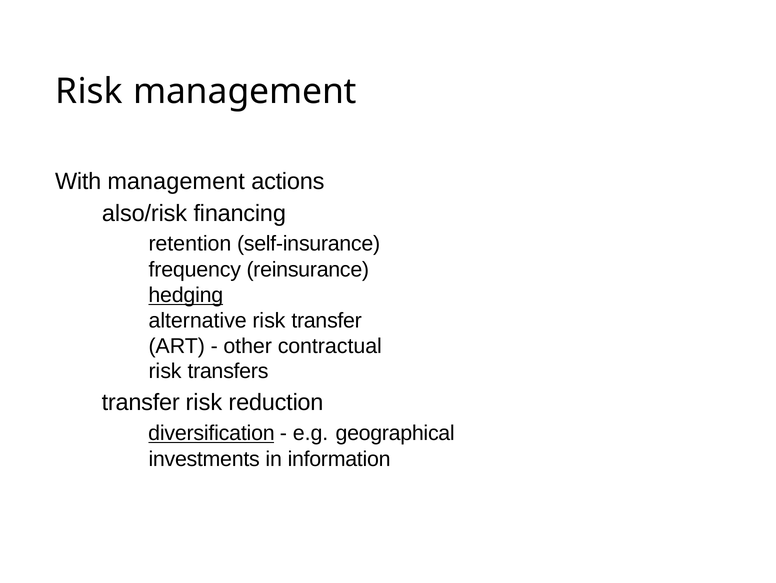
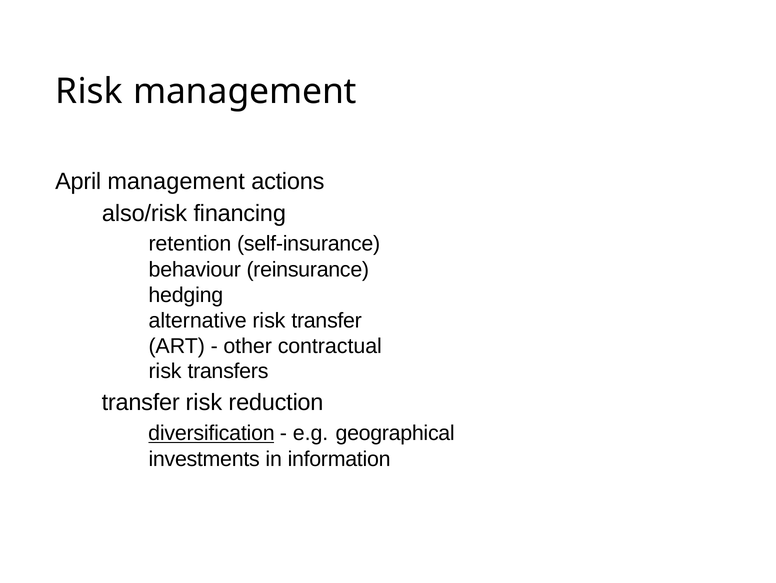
With: With -> April (78, 181)
frequency: frequency -> behaviour (195, 269)
hedging underline: present -> none (186, 295)
